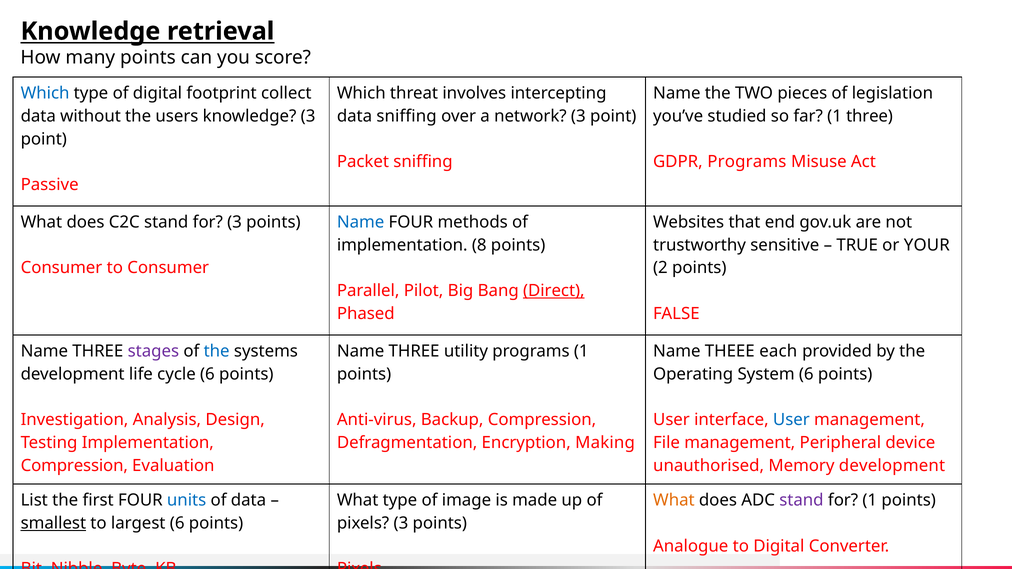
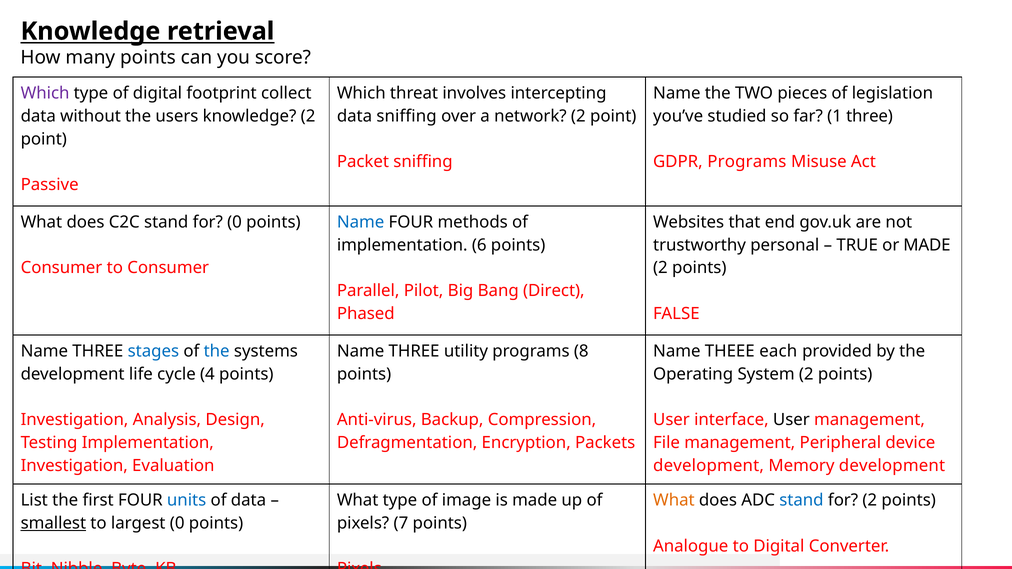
Which colour: blue -> purple (45, 93)
knowledge 3: 3 -> 2 (308, 116)
network 3: 3 -> 2 (578, 116)
for 3: 3 -> 0 (235, 222)
8: 8 -> 6 (479, 245)
sensitive: sensitive -> personal (785, 245)
or YOUR: YOUR -> MADE (927, 245)
Direct underline: present -> none (554, 291)
stages colour: purple -> blue (153, 351)
programs 1: 1 -> 8 (581, 351)
cycle 6: 6 -> 4 (207, 374)
System 6: 6 -> 2 (806, 374)
User colour: blue -> black (791, 420)
Making: Making -> Packets (605, 443)
Compression: Compression -> Investigation (74, 466)
unauthorised: unauthorised -> development (709, 466)
stand colour: purple -> blue (801, 500)
for 1: 1 -> 2 (870, 500)
largest 6: 6 -> 0 (177, 523)
pixels 3: 3 -> 7 (401, 523)
